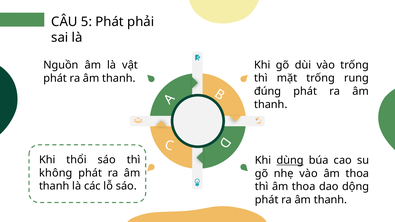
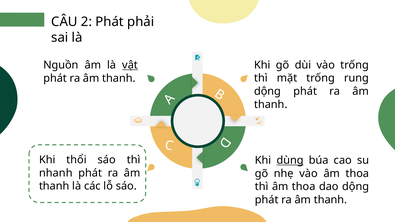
5: 5 -> 2 (87, 22)
vật underline: none -> present (130, 65)
đúng: đúng -> dộng (268, 91)
không: không -> nhanh (56, 173)
